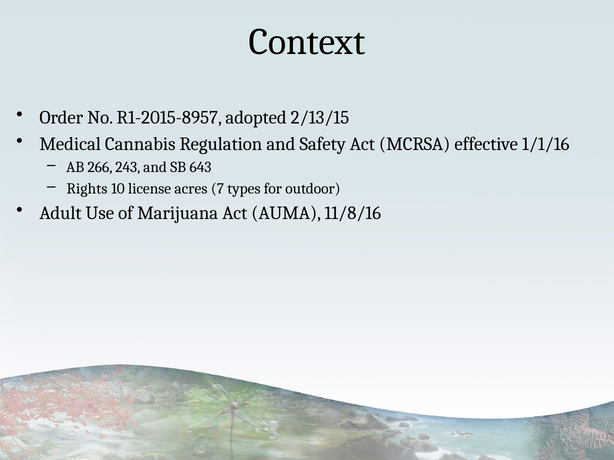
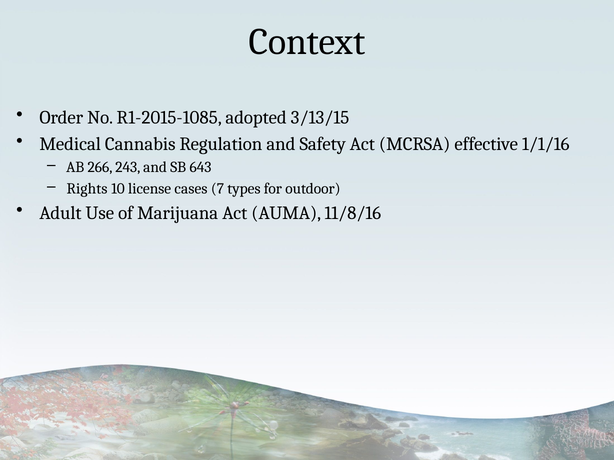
R1-2015-8957: R1-2015-8957 -> R1-2015-1085 (169, 118)
2/13/15: 2/13/15 -> 3/13/15 (320, 118)
acres: acres -> cases (191, 189)
